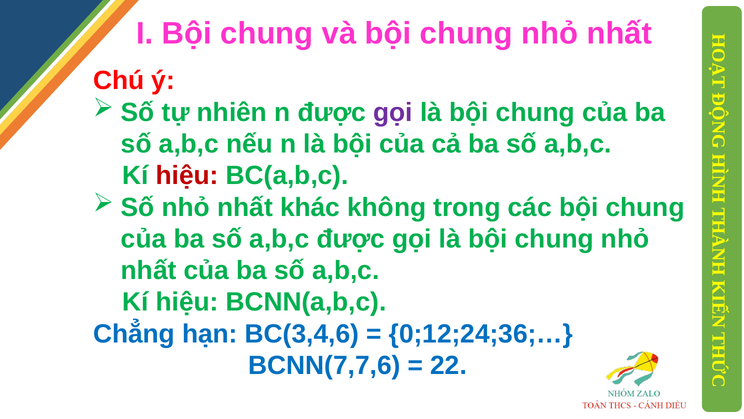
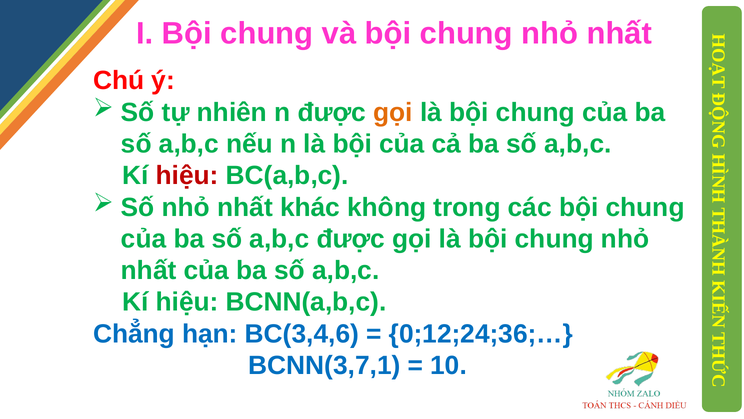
gọi colour: purple -> orange (393, 112)
BCNN(7,7,6: BCNN(7,7,6 -> BCNN(3,7,1 (324, 365)
22: 22 -> 10 (449, 365)
